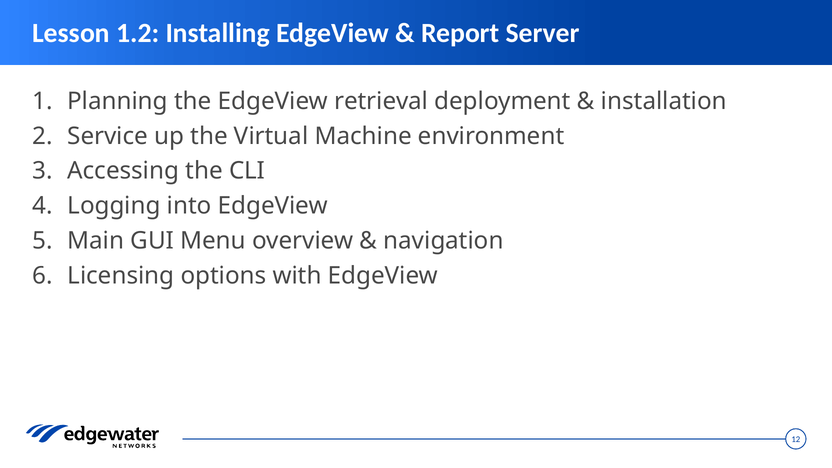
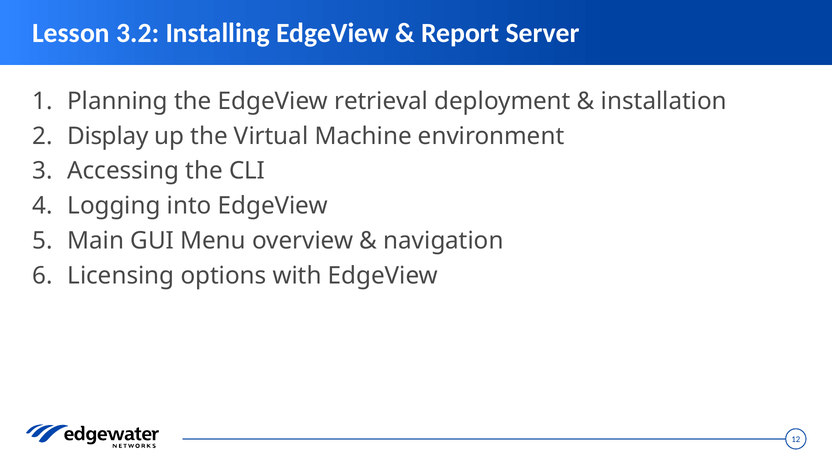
1.2: 1.2 -> 3.2 (138, 33)
Service: Service -> Display (108, 136)
